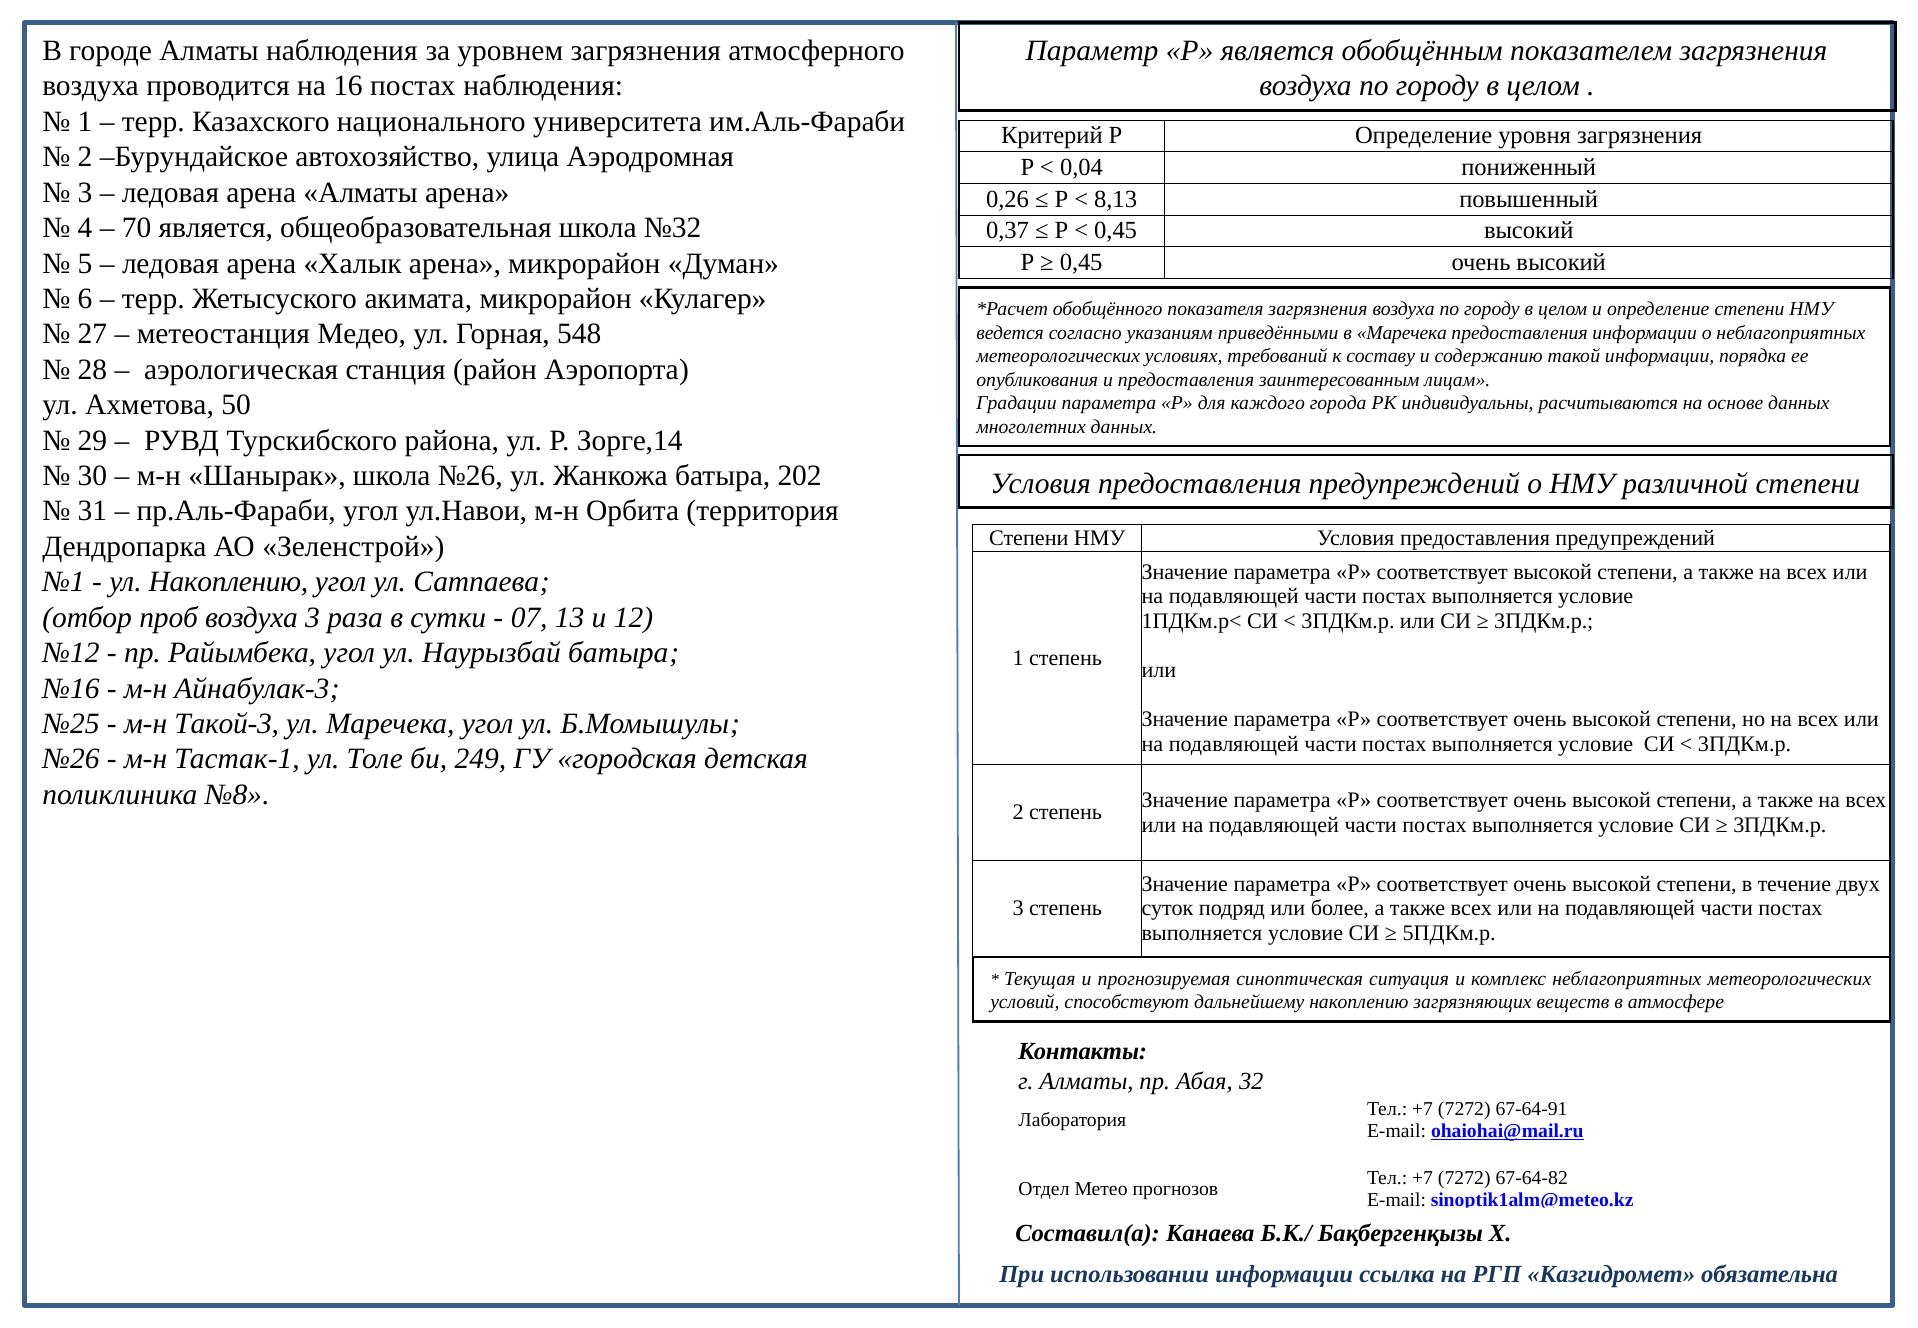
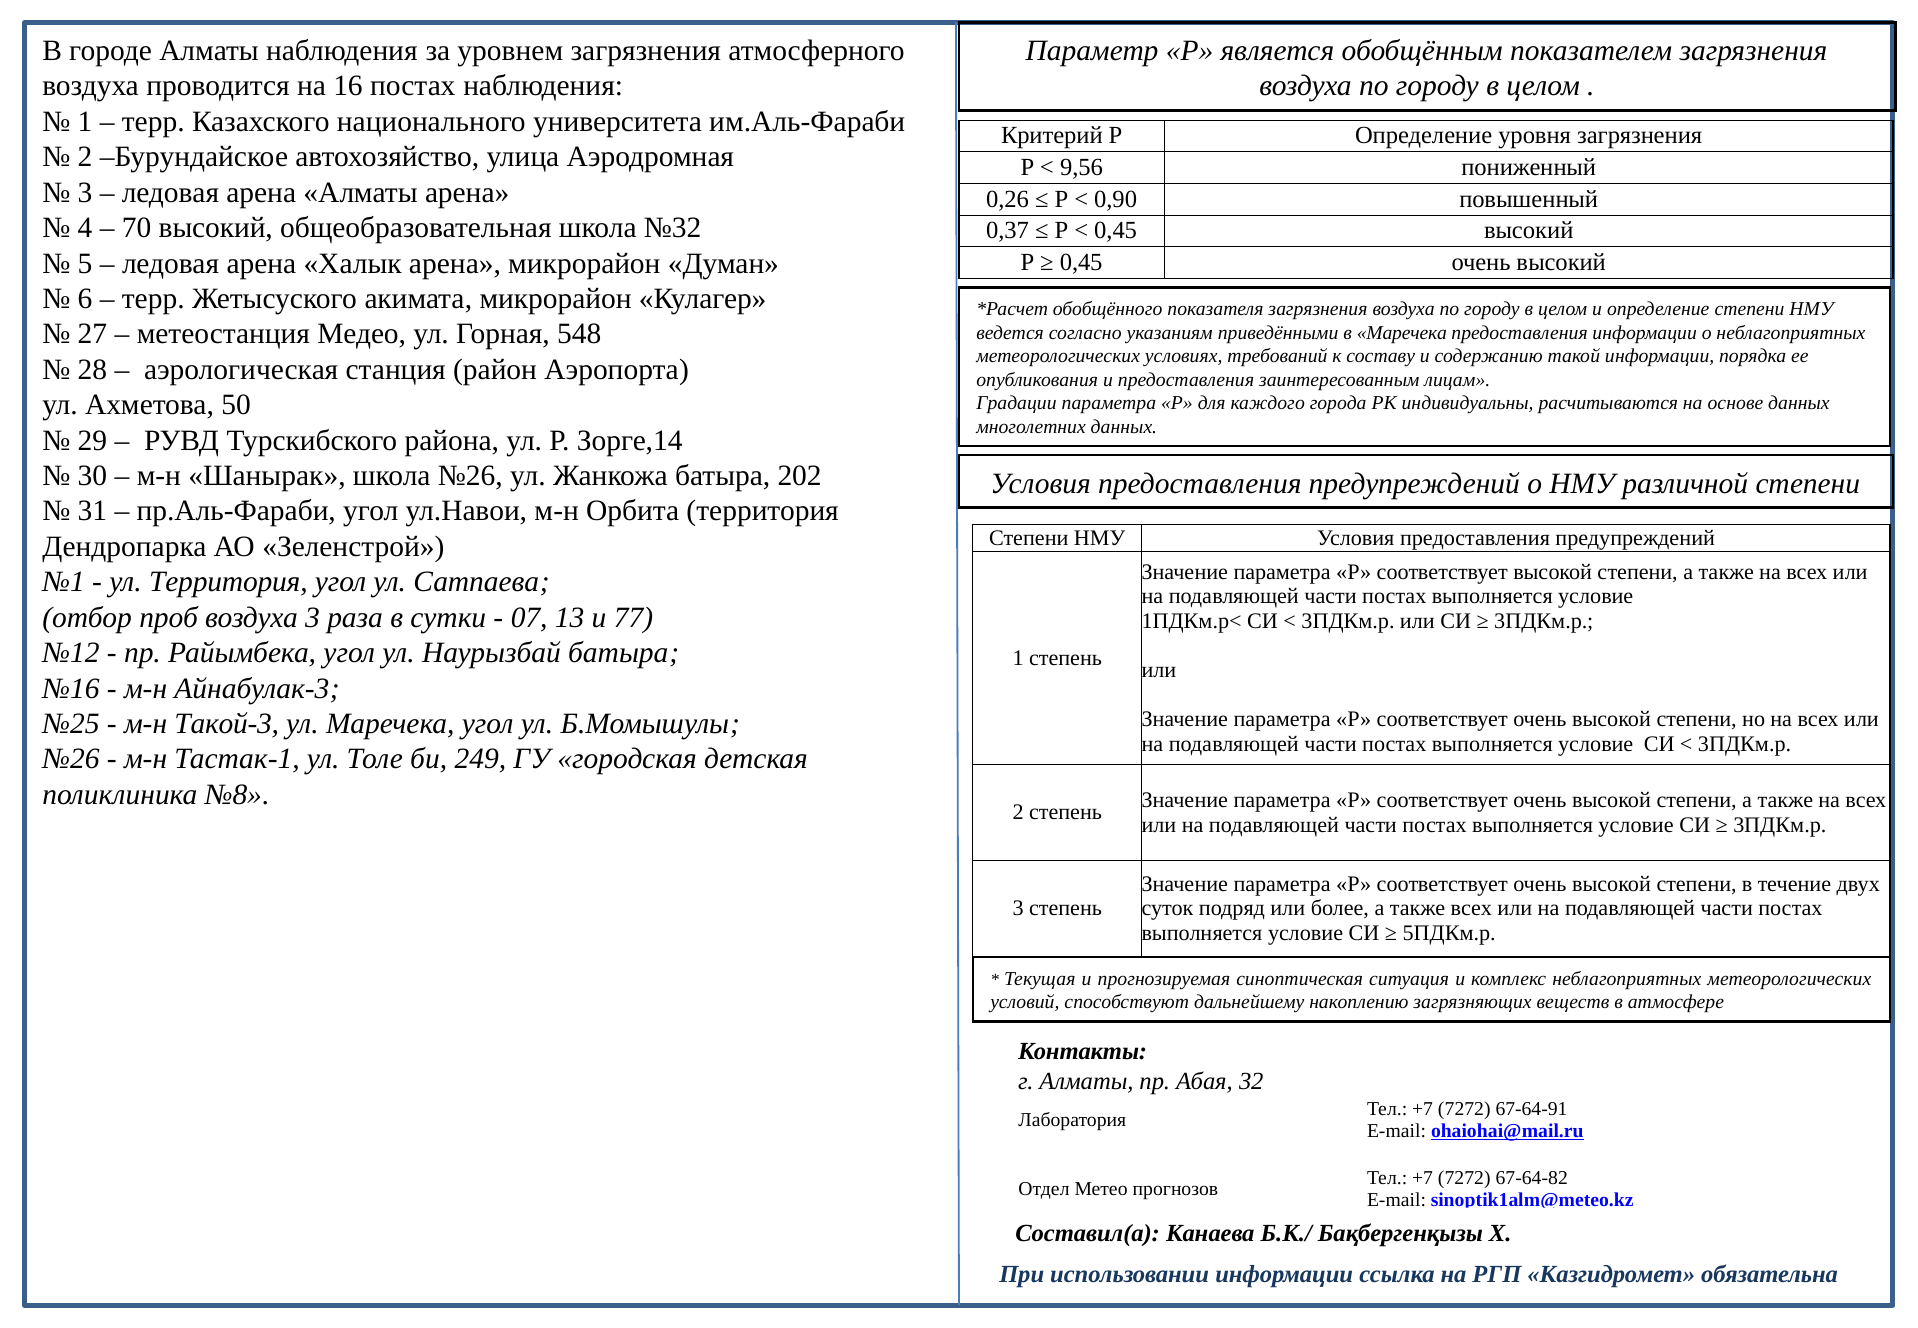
0,04: 0,04 -> 9,56 (1082, 167)
8,13: 8,13 -> 0,90 (1116, 199)
70 является: является -> высокий (216, 228)
ул Накоплению: Накоплению -> Территория (228, 582)
12: 12 -> 77 (633, 617)
